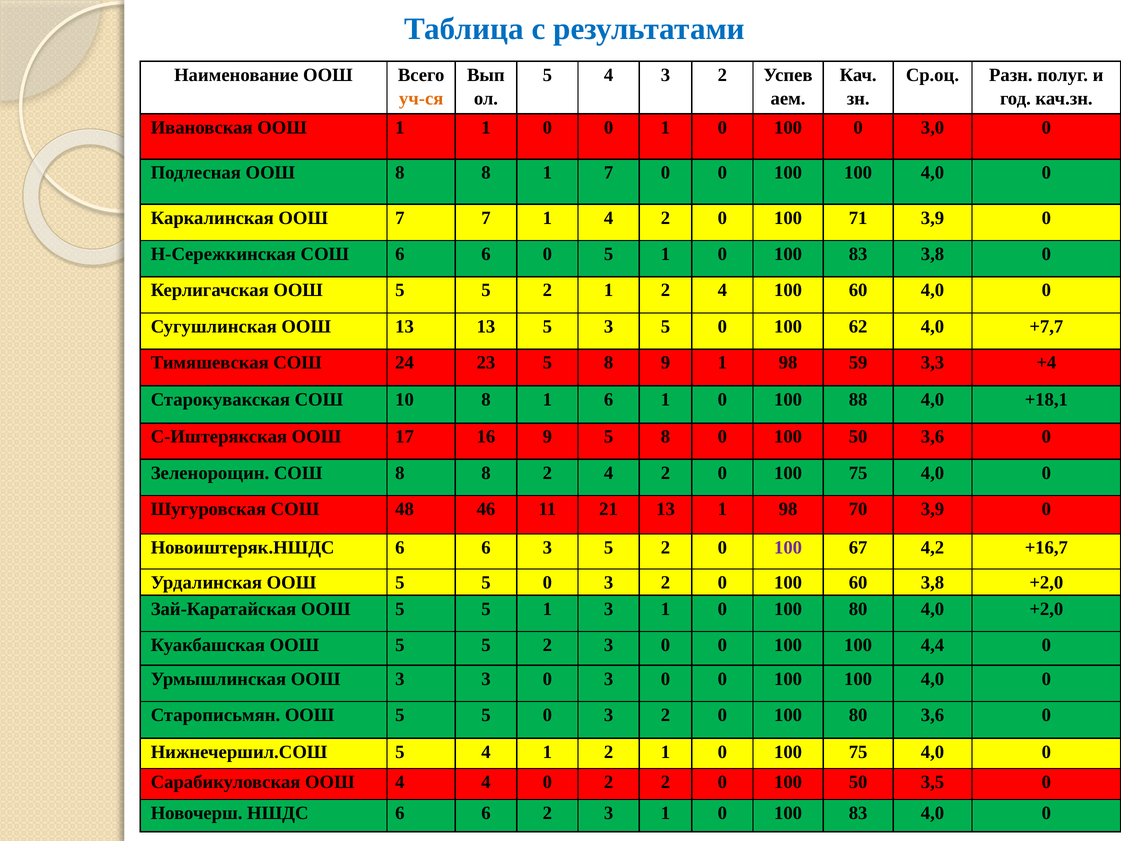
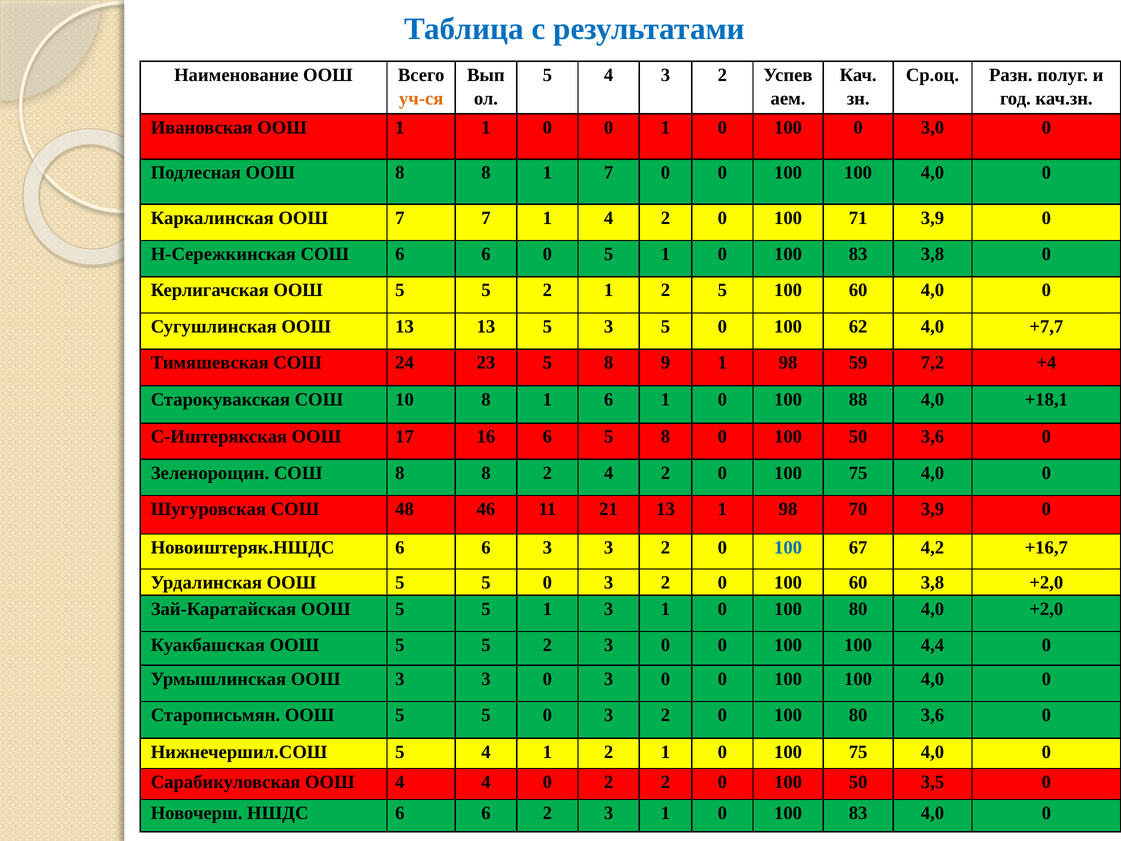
1 2 4: 4 -> 5 (722, 290)
3,3: 3,3 -> 7,2 (933, 363)
16 9: 9 -> 6 (547, 437)
6 3 5: 5 -> 3 (609, 547)
100 colour: purple -> blue (788, 547)
